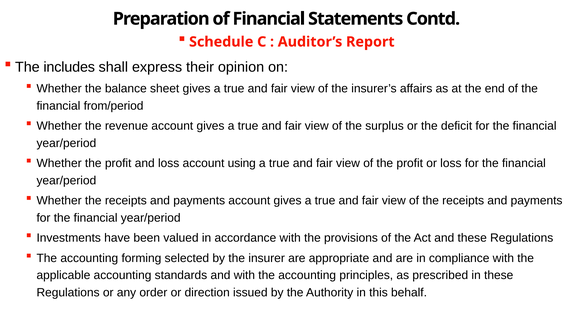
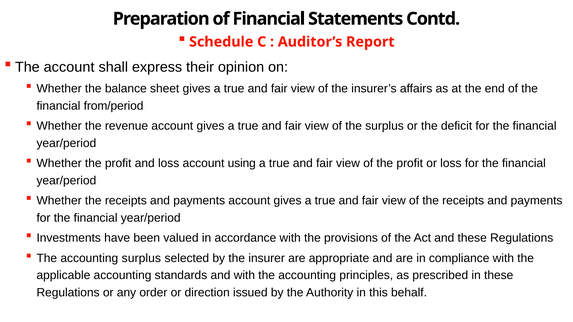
The includes: includes -> account (69, 67)
accounting forming: forming -> surplus (141, 258)
